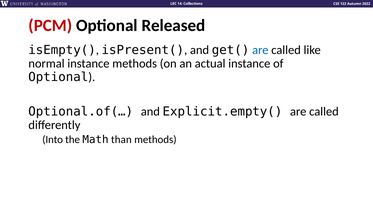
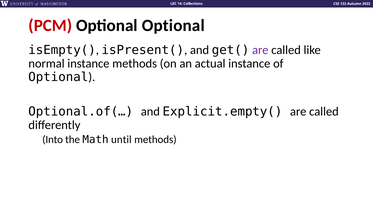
Optional Released: Released -> Optional (173, 26)
are colour: blue -> purple (260, 50)
than: than -> until (121, 139)
